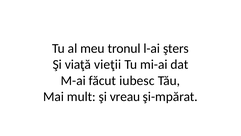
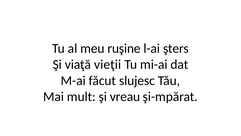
tronul: tronul -> ruşine (124, 48)
iubesc: iubesc -> slujesc (137, 80)
